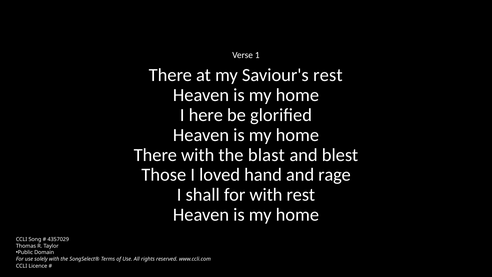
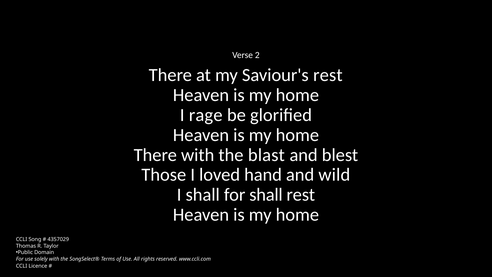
1: 1 -> 2 (257, 55)
here: here -> rage (206, 115)
rage: rage -> wild (334, 175)
for with: with -> shall (266, 195)
